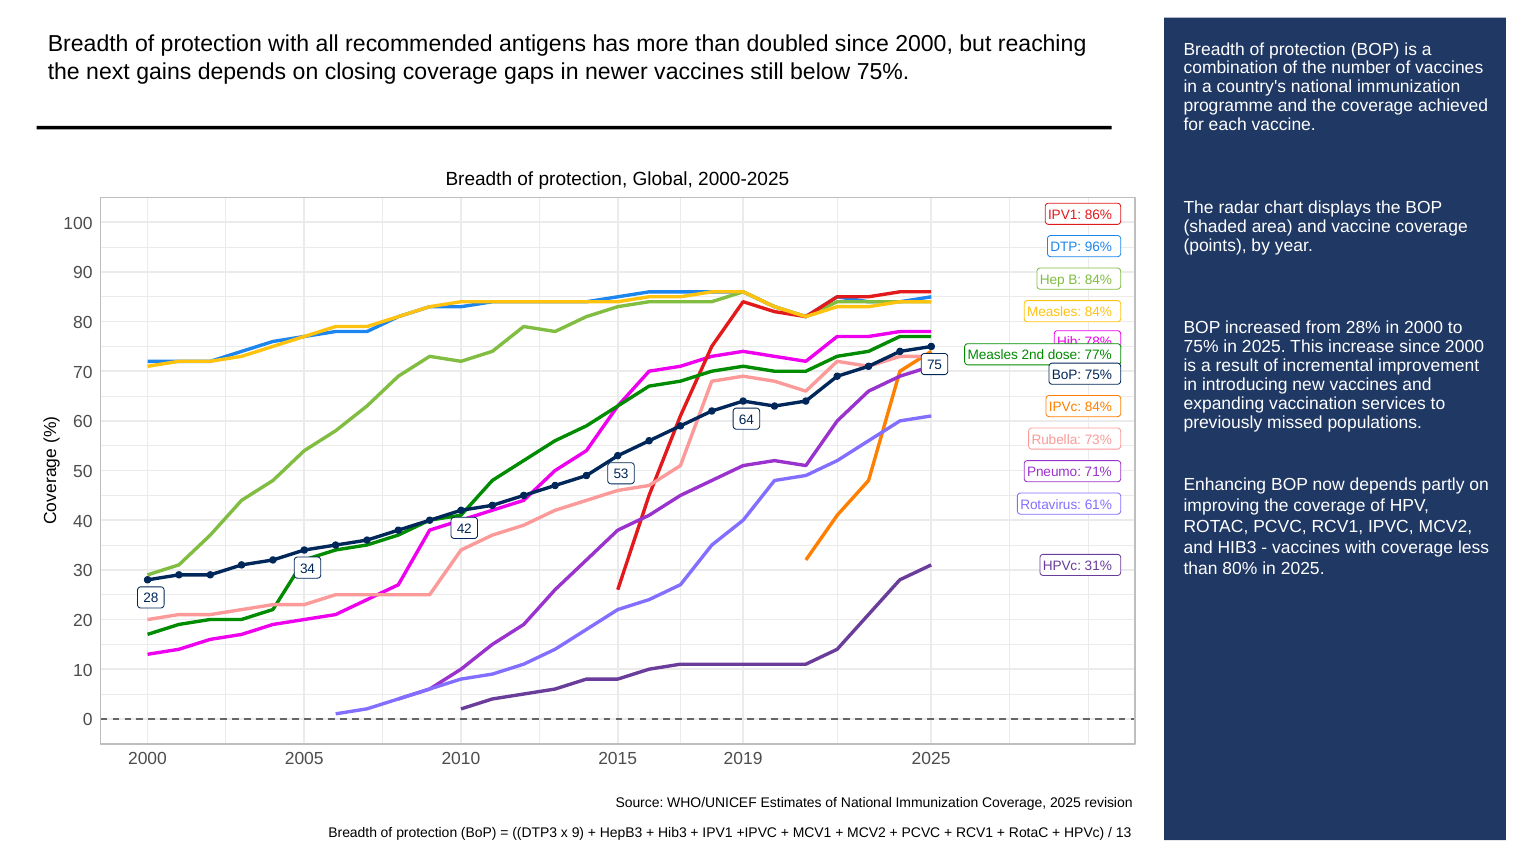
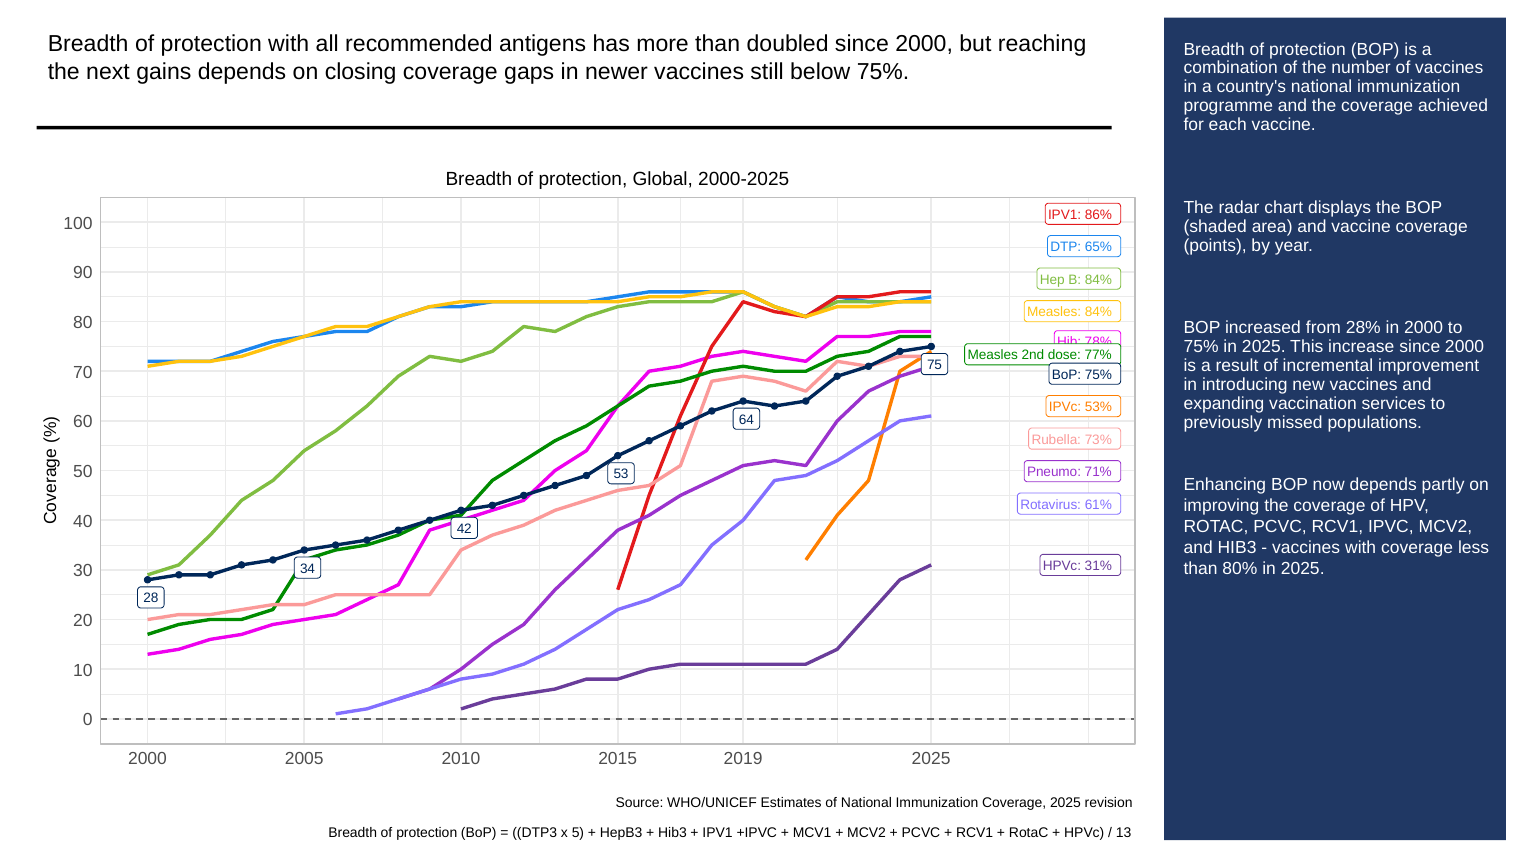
96%: 96% -> 65% (1098, 247)
IPVc 84%: 84% -> 53% (1099, 407)
9: 9 -> 5 (578, 833)
